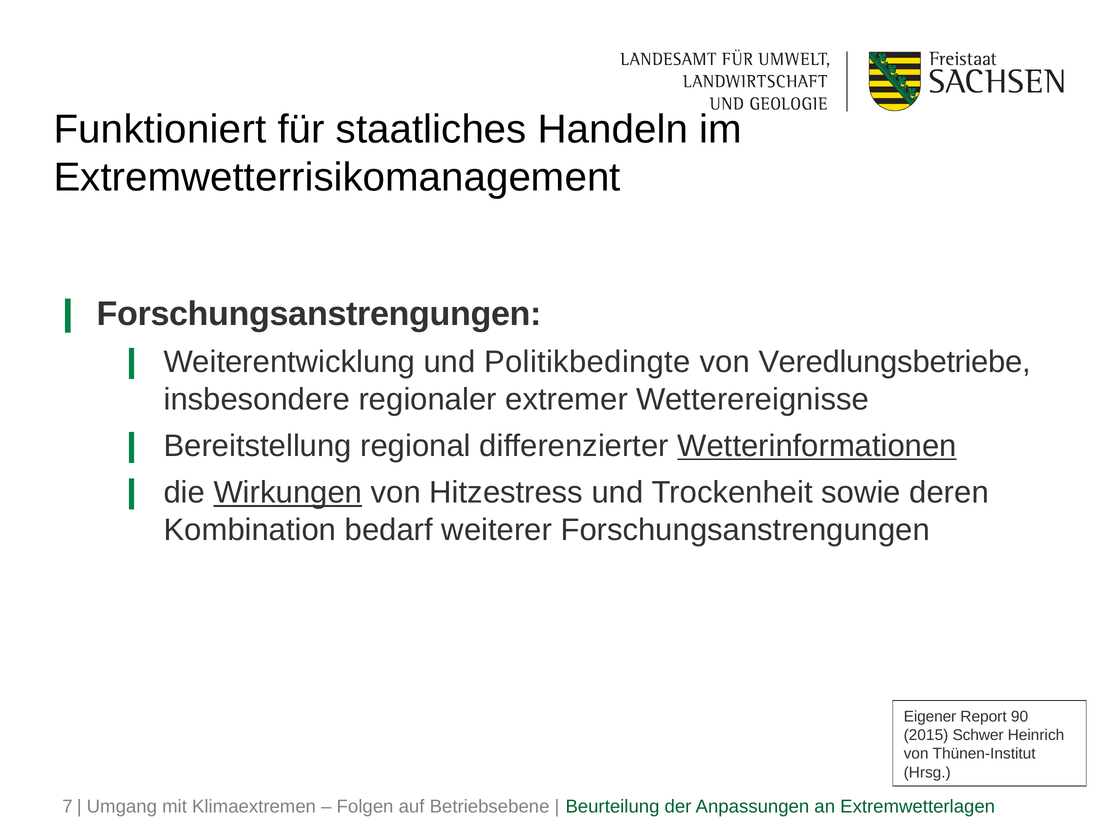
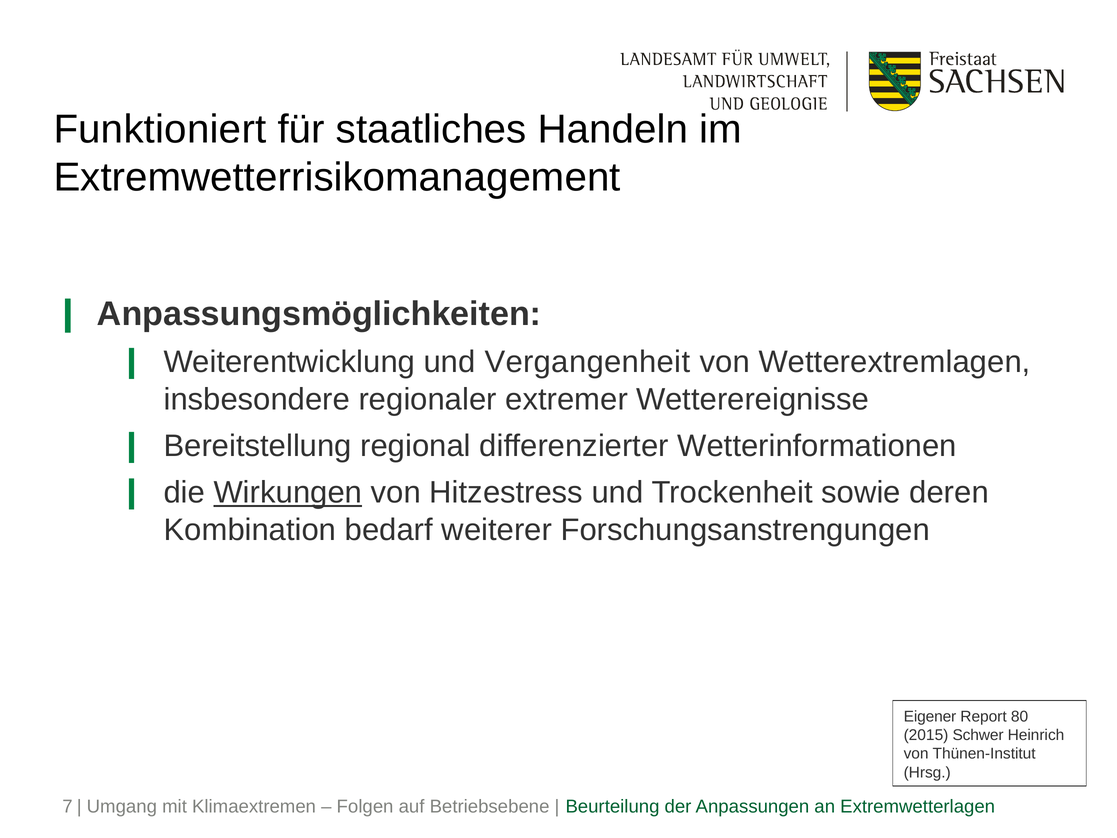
Forschungsanstrengungen: Forschungsanstrengungen -> Anpassungsmöglichkeiten (319, 314)
Politikbedingte: Politikbedingte -> Vergangenheit (587, 362)
Veredlungsbetriebe: Veredlungsbetriebe -> Wetterextremlagen (895, 362)
Wetterinformationen underline: present -> none (817, 446)
90: 90 -> 80 (1020, 716)
